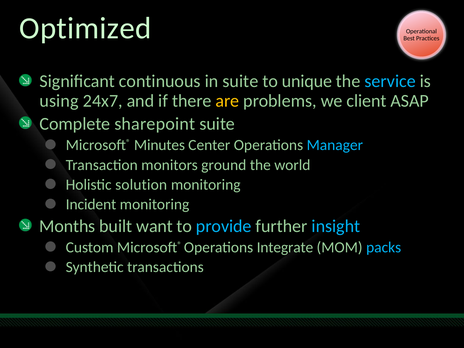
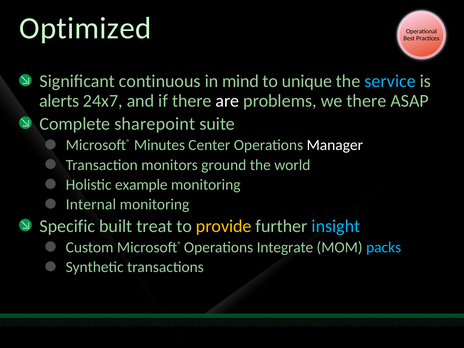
in suite: suite -> mind (241, 81)
using: using -> alerts (59, 101)
are colour: yellow -> white (227, 101)
we client: client -> there (366, 101)
Manager colour: light blue -> white (335, 145)
solution: solution -> example (141, 185)
Incident: Incident -> Internal (91, 204)
Months: Months -> Specific (67, 226)
want: want -> treat (154, 226)
provide colour: light blue -> yellow (224, 226)
